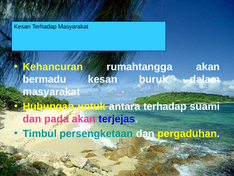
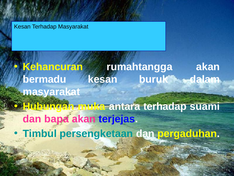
untuk: untuk -> muka (91, 106)
pada: pada -> bapa (57, 119)
